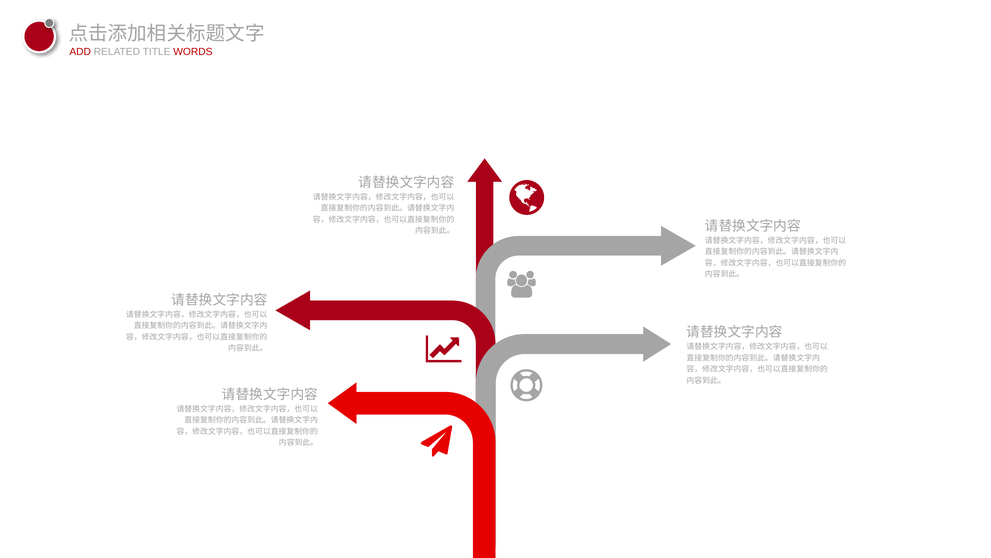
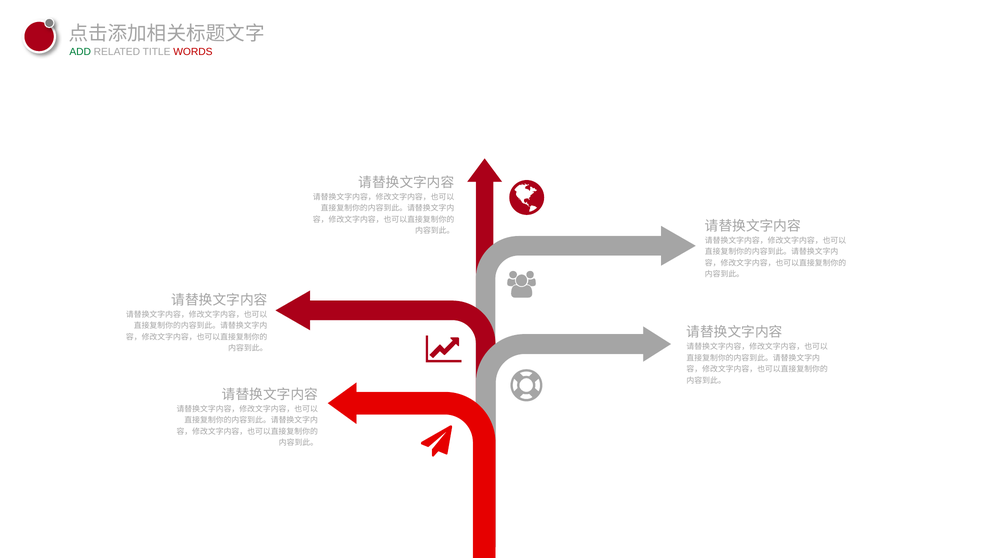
ADD colour: red -> green (80, 52)
